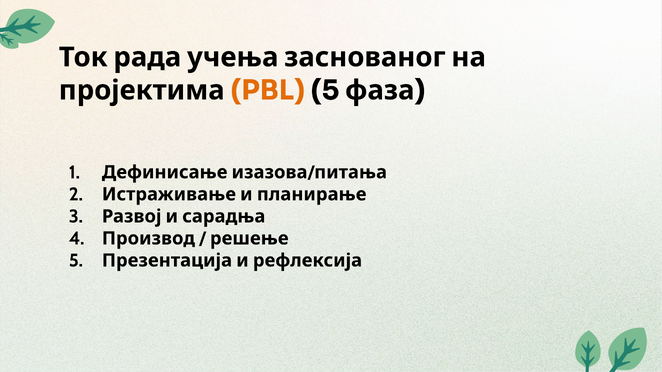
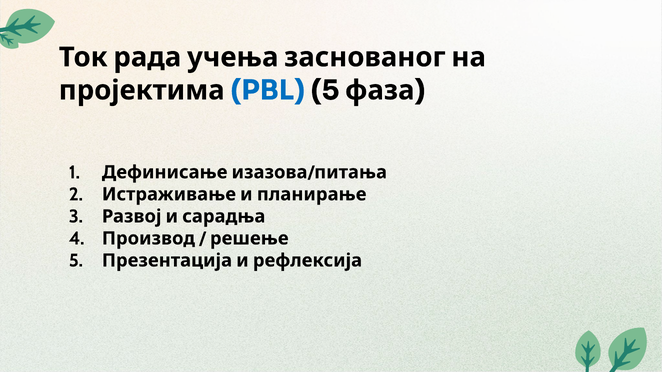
PBL colour: orange -> blue (268, 90)
